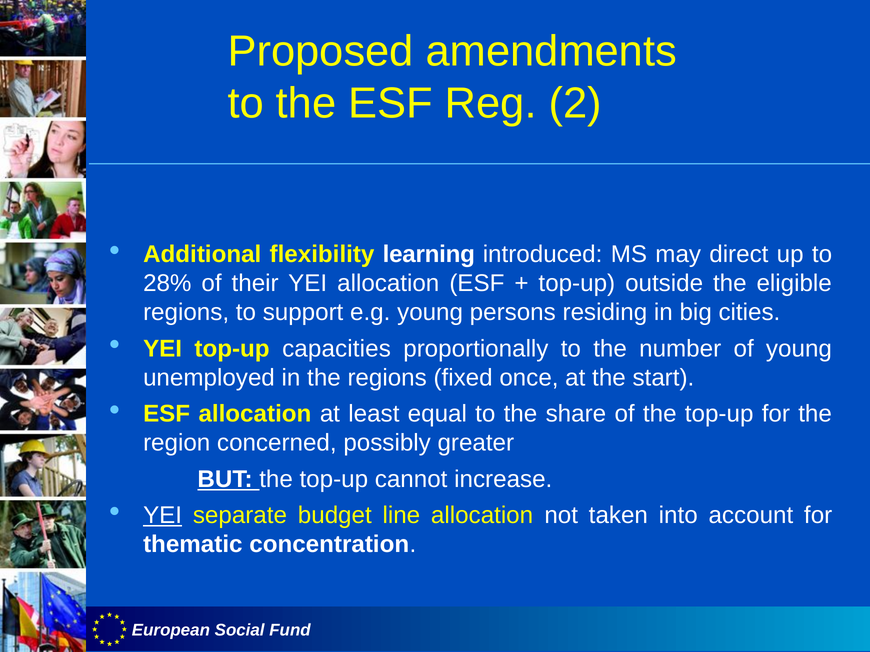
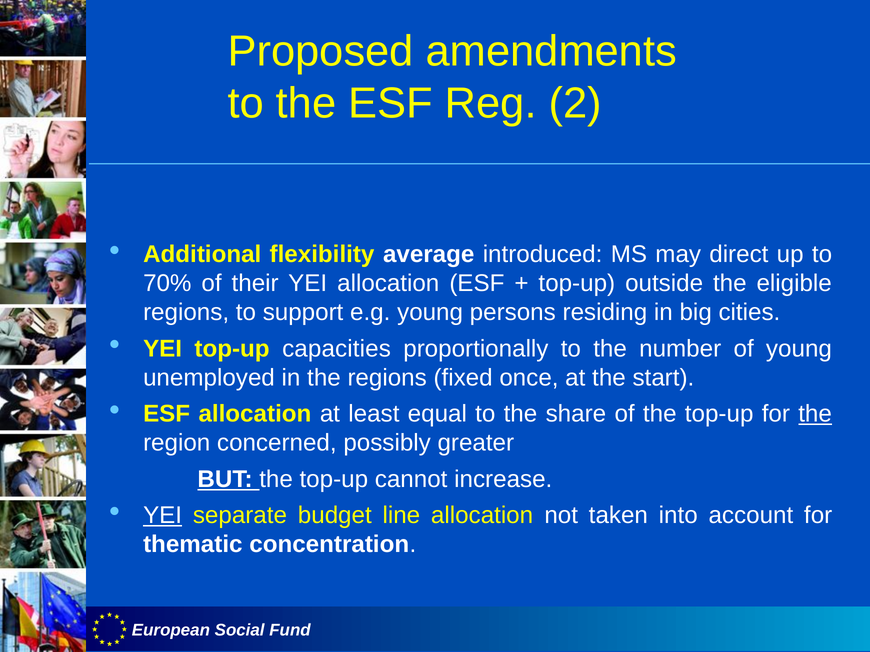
learning: learning -> average (429, 255)
28%: 28% -> 70% (167, 284)
the underline: none -> present (815, 414)
